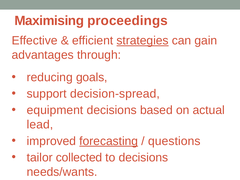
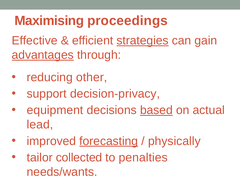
advantages underline: none -> present (43, 55)
goals: goals -> other (92, 77)
decision-spread: decision-spread -> decision-privacy (115, 94)
based underline: none -> present (156, 110)
questions: questions -> physically (174, 141)
to decisions: decisions -> penalties (143, 157)
